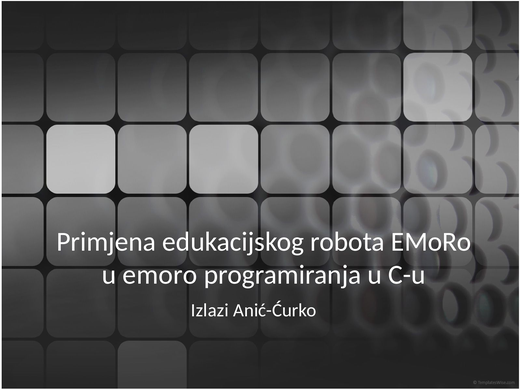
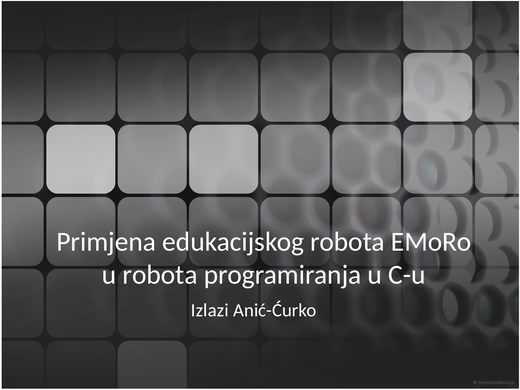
u emoro: emoro -> robota (160, 275)
